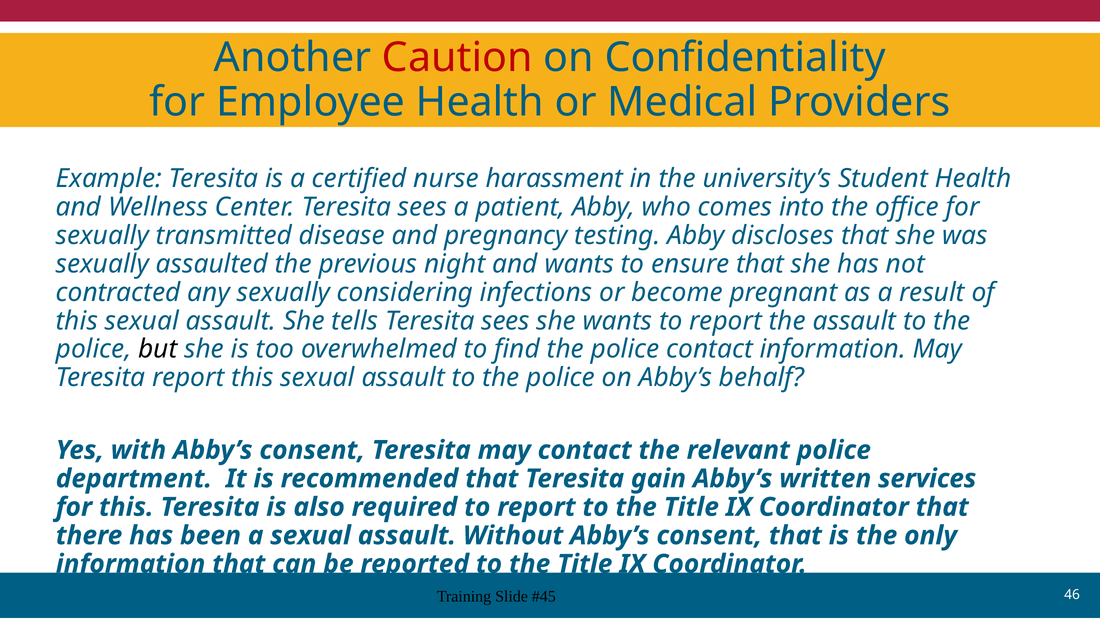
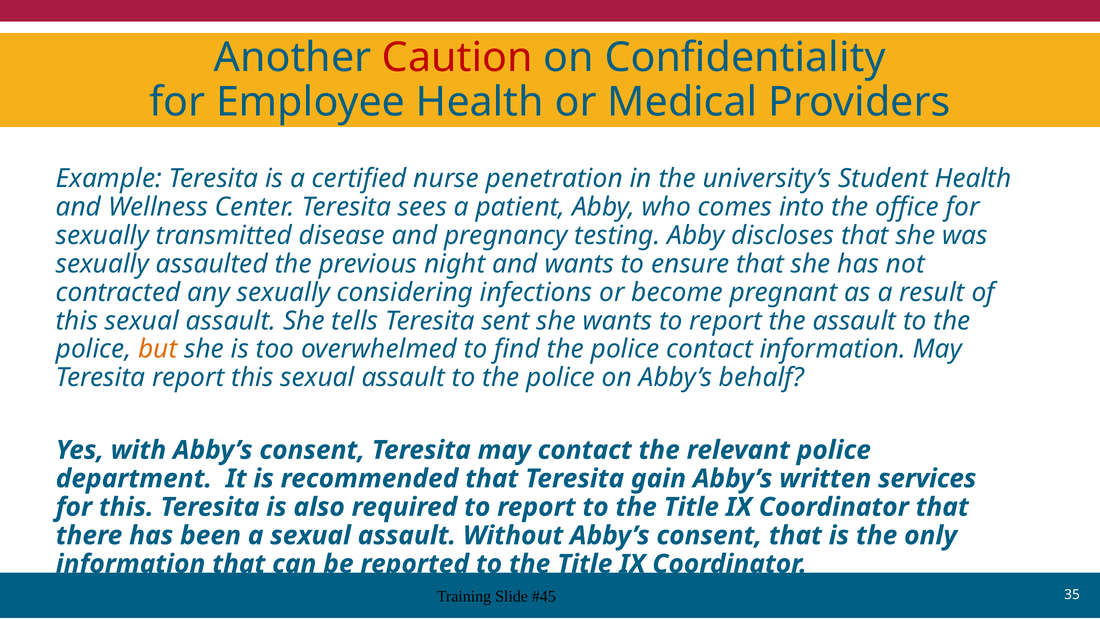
harassment: harassment -> penetration (554, 178)
tells Teresita sees: sees -> sent (506, 321)
but colour: black -> orange (158, 349)
46: 46 -> 35 (1072, 594)
